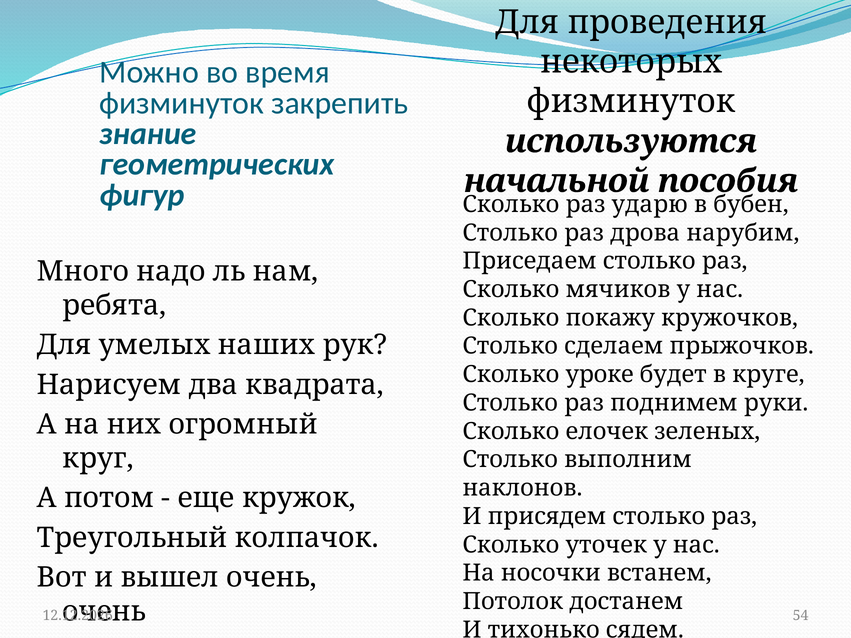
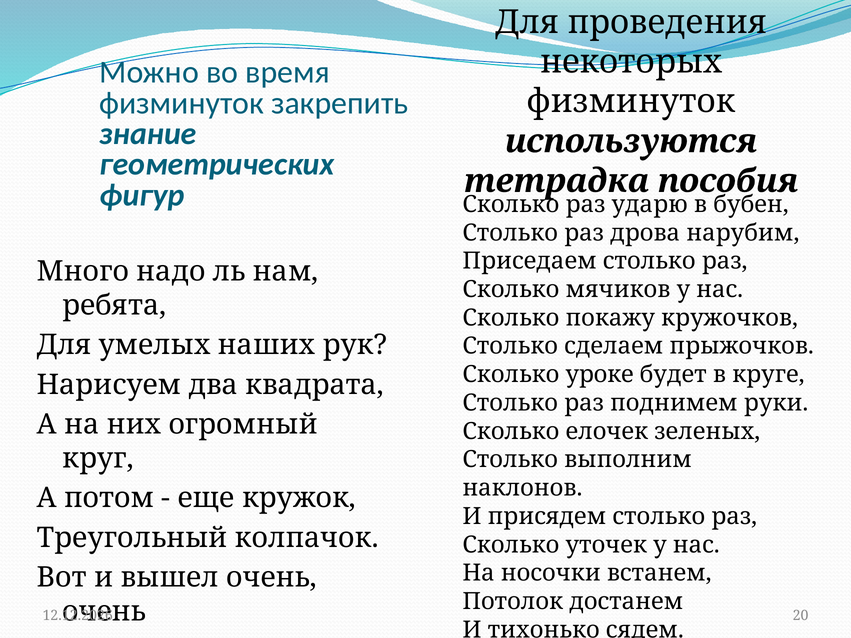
начальной: начальной -> тетрадка (557, 181)
54: 54 -> 20 (801, 616)
